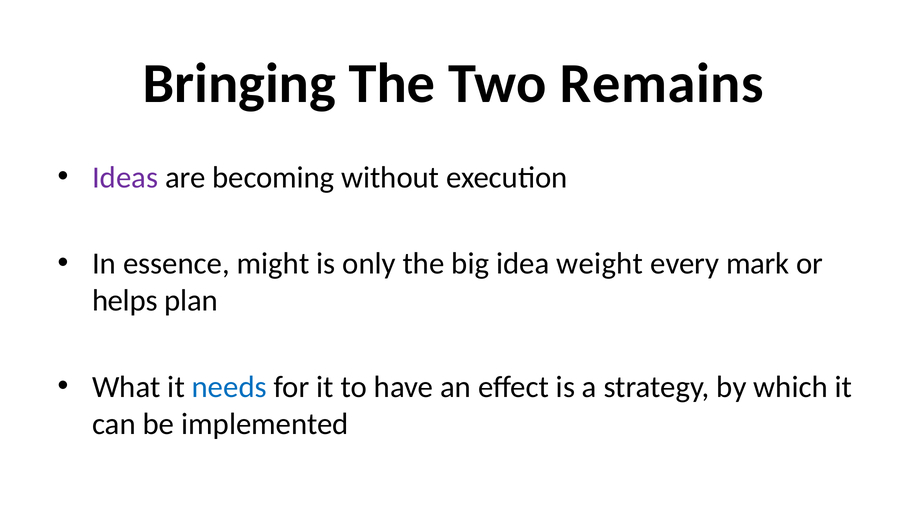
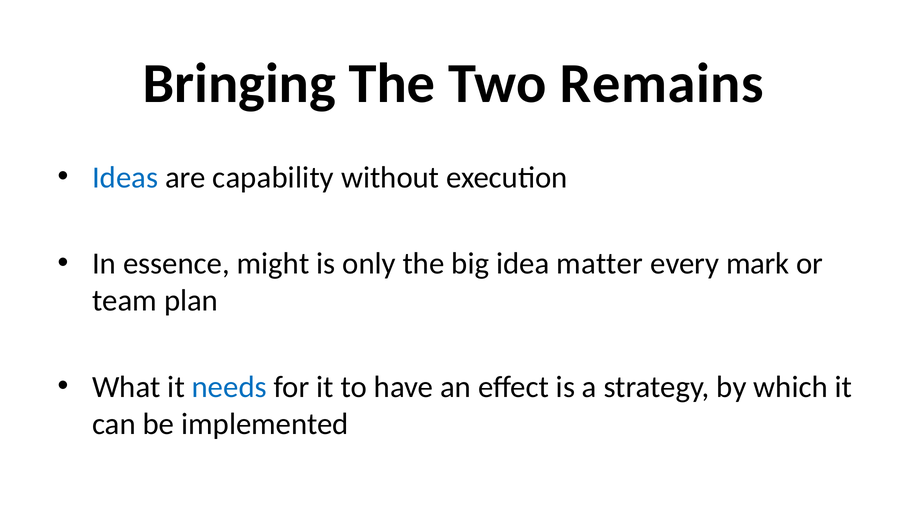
Ideas colour: purple -> blue (125, 177)
becoming: becoming -> capability (273, 177)
weight: weight -> matter (600, 264)
helps: helps -> team (125, 301)
